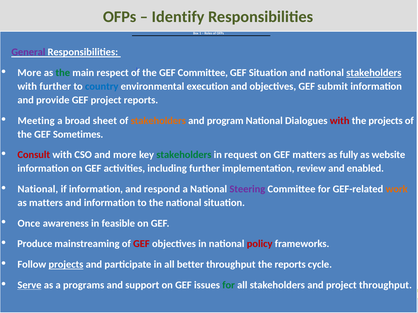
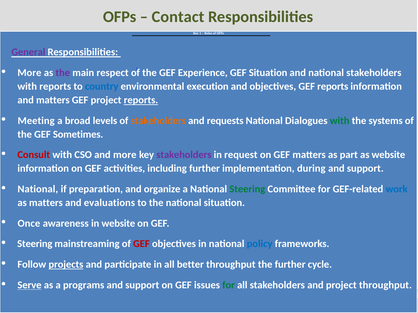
Identify: Identify -> Contact (178, 17)
the colour: green -> purple (63, 73)
GEF Committee: Committee -> Experience (203, 73)
stakeholders underline: present -> none (374, 73)
with further: further -> reports (55, 87)
GEF submit: submit -> reports (333, 87)
and provide: provide -> matters (53, 100)
reports underline: none -> present (141, 100)
sheet: sheet -> levels (105, 121)
program: program -> requests (225, 121)
with colour: red -> green (340, 121)
the projects: projects -> systems (386, 121)
stakeholders colour: green -> purple (184, 155)
fully: fully -> part (349, 155)
review: review -> during (311, 169)
enabled: enabled -> support (365, 169)
if information: information -> preparation (96, 189)
respond: respond -> organize (162, 189)
Steering colour: purple -> green (247, 189)
work colour: orange -> blue (397, 189)
and information: information -> evaluations (109, 203)
in feasible: feasible -> website (118, 224)
Produce: Produce -> Steering (35, 244)
policy colour: red -> blue (260, 244)
the reports: reports -> further (290, 265)
